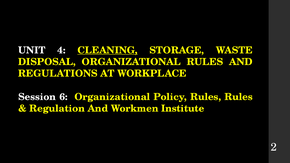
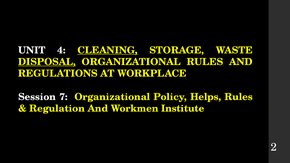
DISPOSAL underline: none -> present (47, 62)
6: 6 -> 7 (64, 97)
Policy Rules: Rules -> Helps (206, 97)
